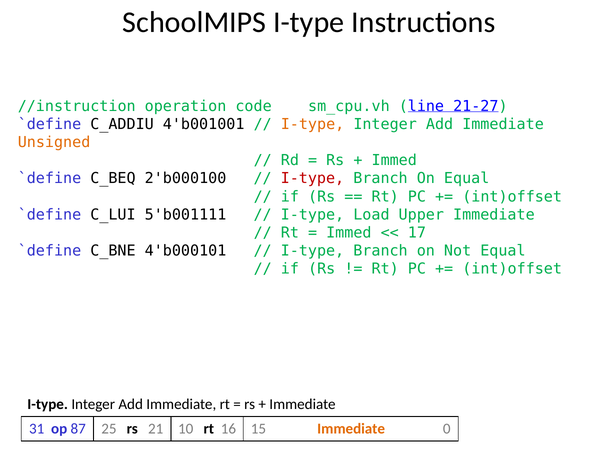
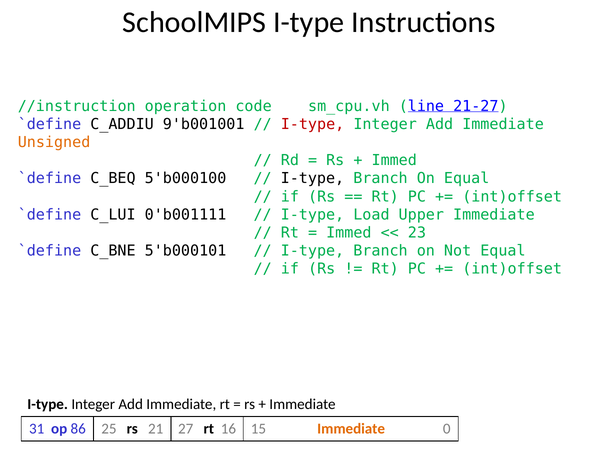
4'b001001: 4'b001001 -> 9'b001001 (204, 124)
I-type colour: orange -> red (313, 124)
2'b000100: 2'b000100 -> 5'b000100 (186, 179)
I-type colour: red -> black (312, 179)
5'b001111: 5'b001111 -> 0'b001111 (186, 215)
17: 17 -> 23 (417, 233)
4'b000101: 4'b000101 -> 5'b000101 (186, 251)
87: 87 -> 86 (78, 429)
10: 10 -> 27 (186, 429)
